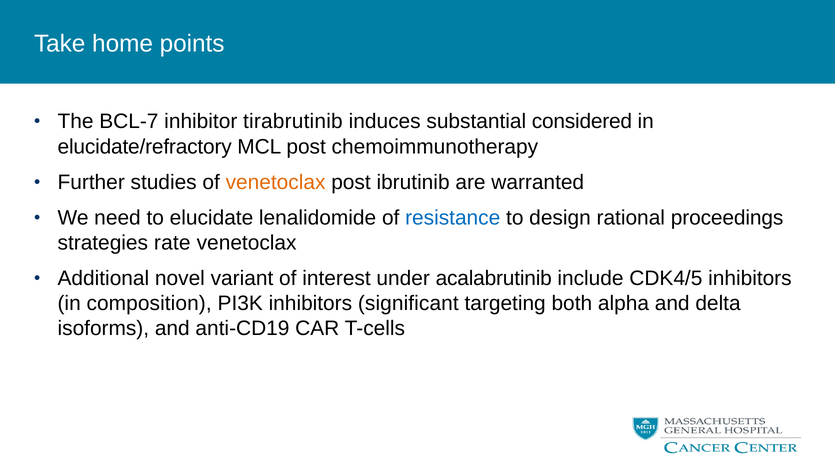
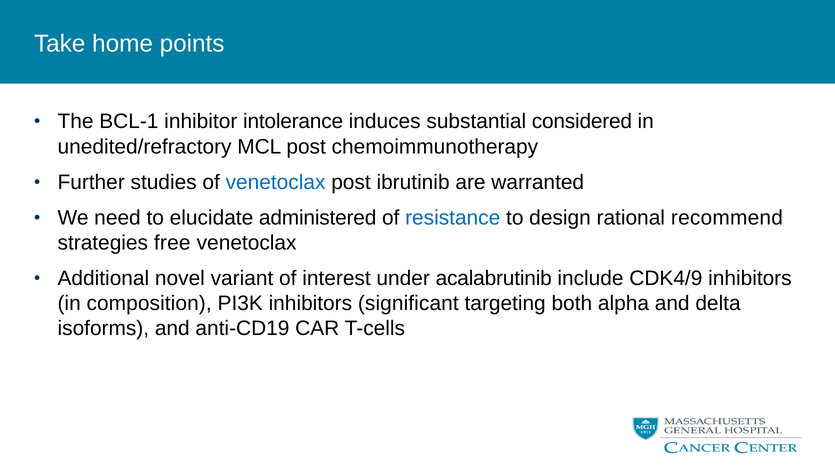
BCL-7: BCL-7 -> BCL-1 (129, 121)
tirabrutinib: tirabrutinib -> intolerance (293, 121)
elucidate/refractory: elucidate/refractory -> unedited/refractory (145, 147)
venetoclax colour: orange -> blue (276, 182)
lenalidomide: lenalidomide -> administered (318, 217)
proceedings: proceedings -> recommend (727, 217)
rate: rate -> free (172, 243)
CDK4/5: CDK4/5 -> CDK4/9 (666, 278)
